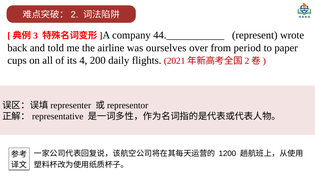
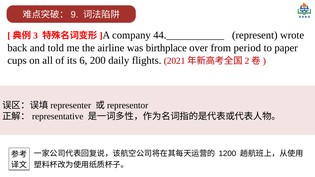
2: 2 -> 9 (74, 15)
ourselves: ourselves -> birthplace (166, 48)
4: 4 -> 6 (83, 60)
